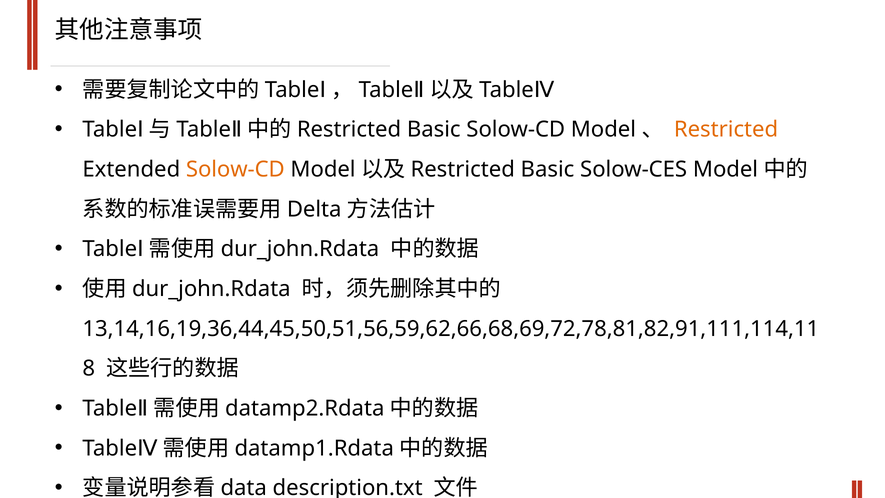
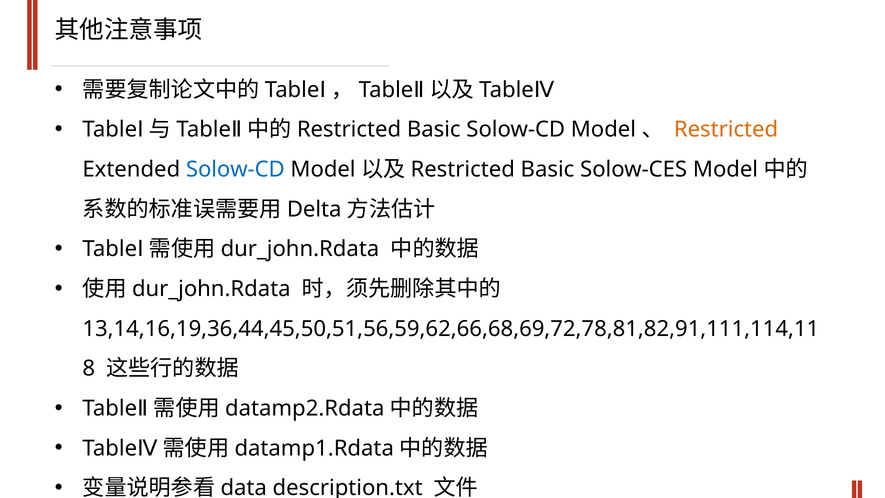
Solow-CD colour: orange -> blue (235, 169)
